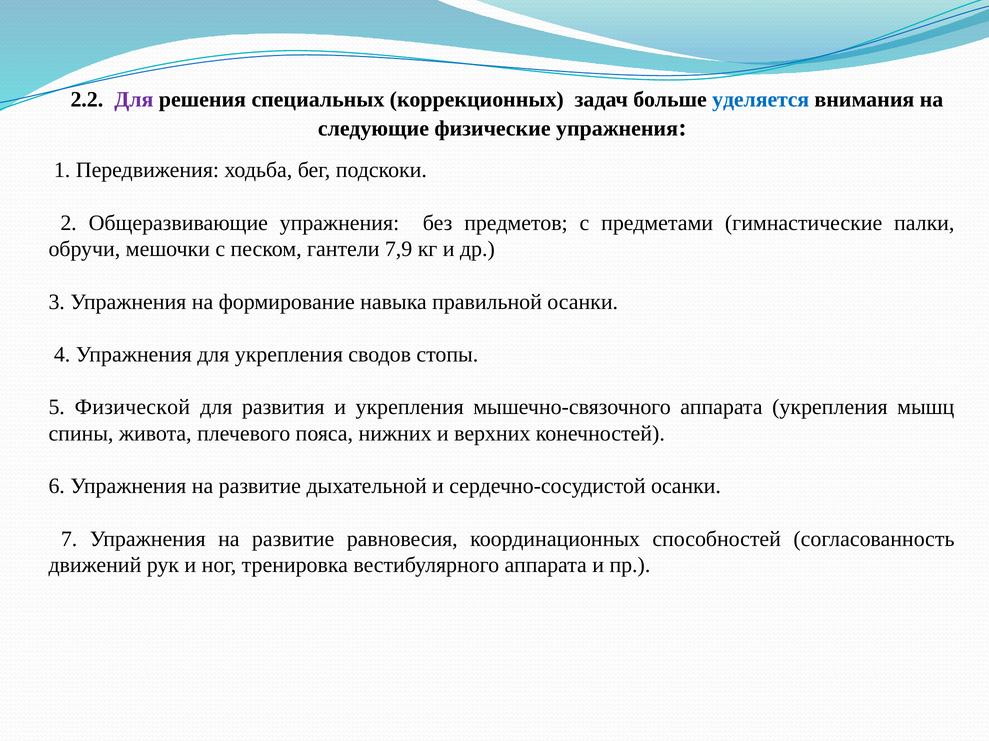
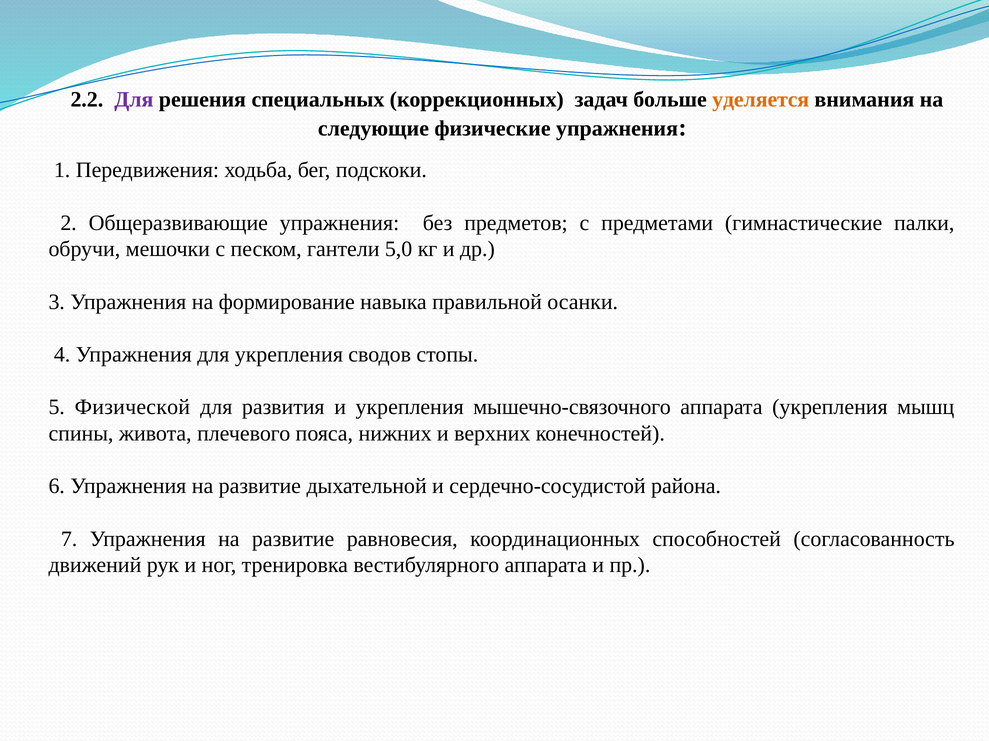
уделяется colour: blue -> orange (761, 99)
7,9: 7,9 -> 5,0 (399, 249)
сердечно-сосудистой осанки: осанки -> района (686, 487)
